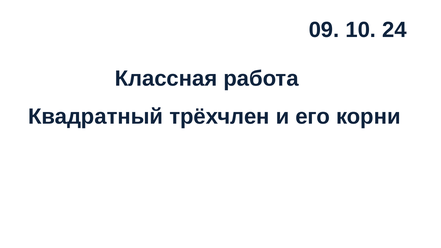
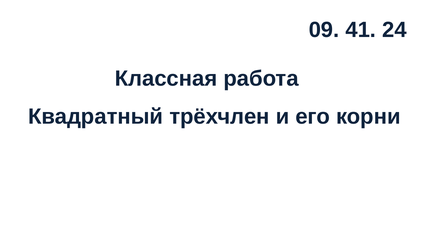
10: 10 -> 41 (361, 30)
